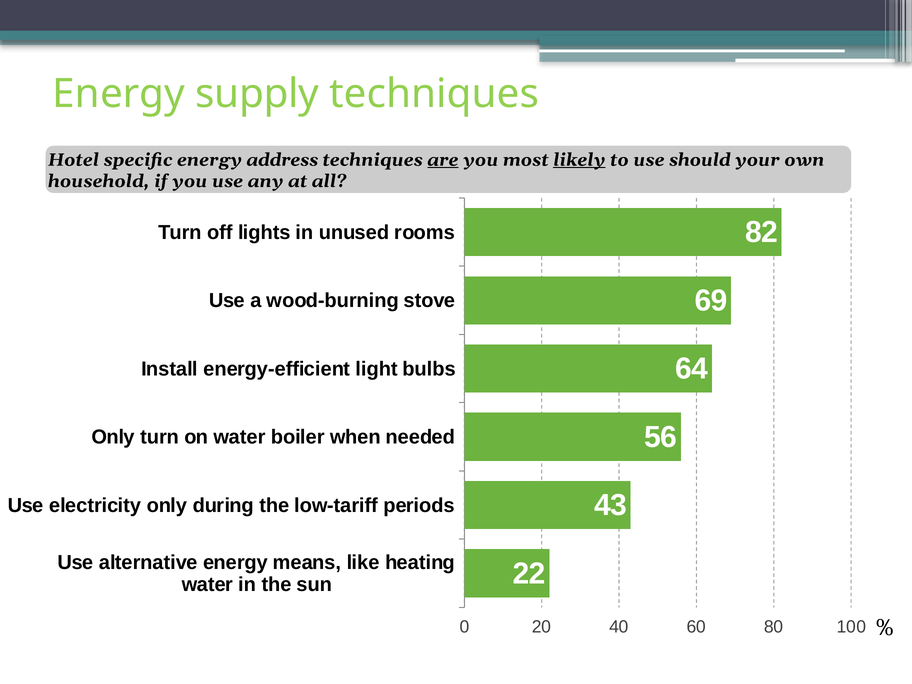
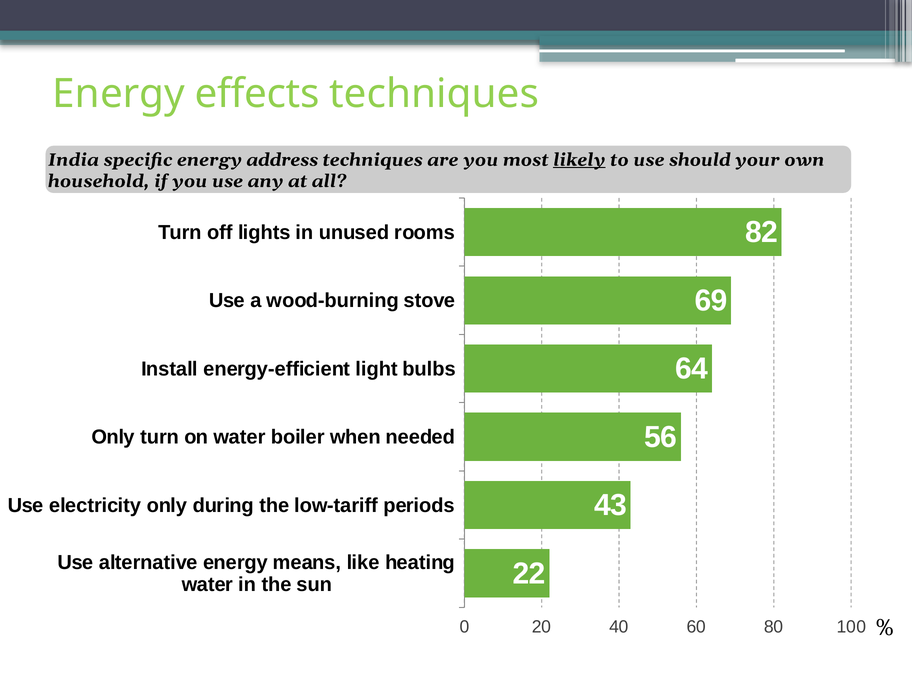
supply: supply -> effects (257, 94)
Hotel: Hotel -> India (73, 160)
are underline: present -> none (443, 160)
